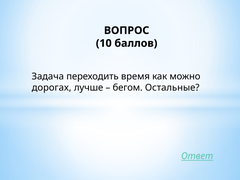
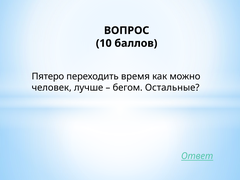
Задача: Задача -> Пятеро (48, 76)
дорогах: дорогах -> человек (52, 88)
